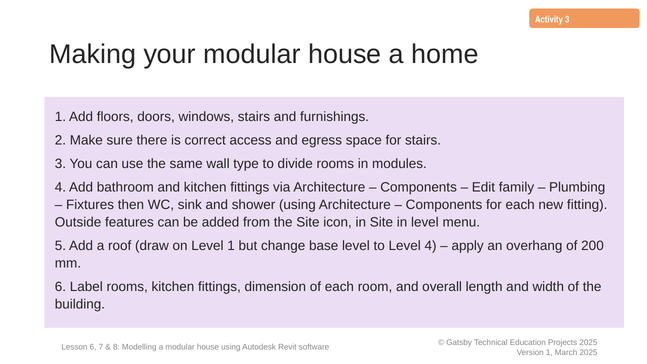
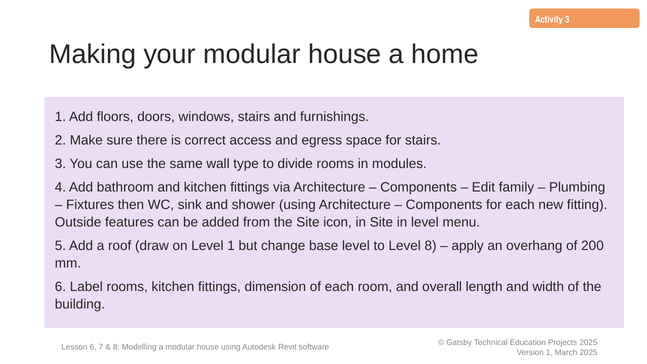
Level 4: 4 -> 8 (431, 246)
